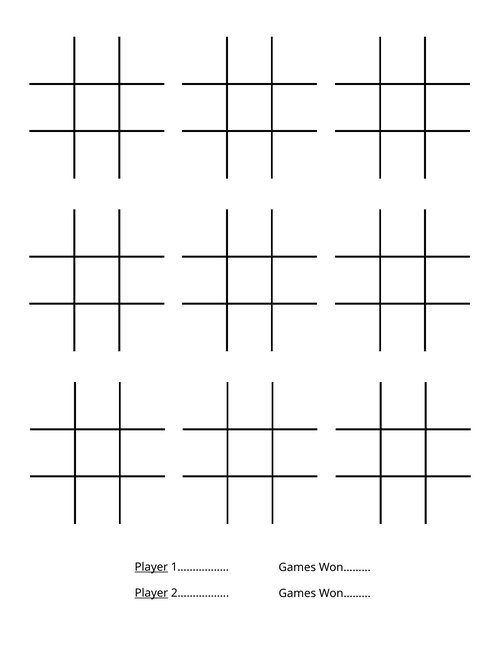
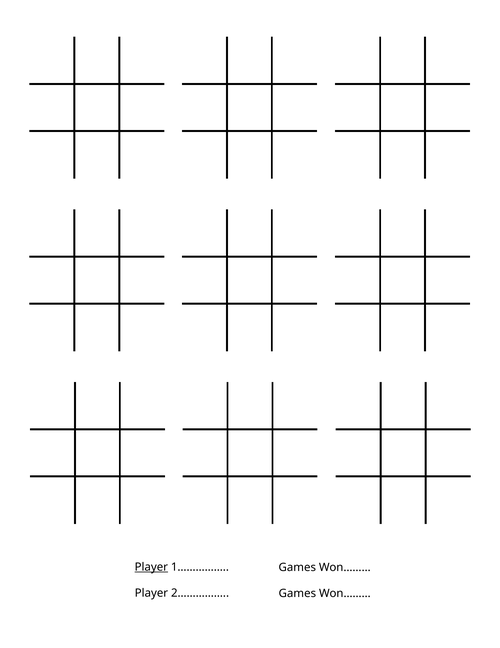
Player underline: present -> none (151, 592)
